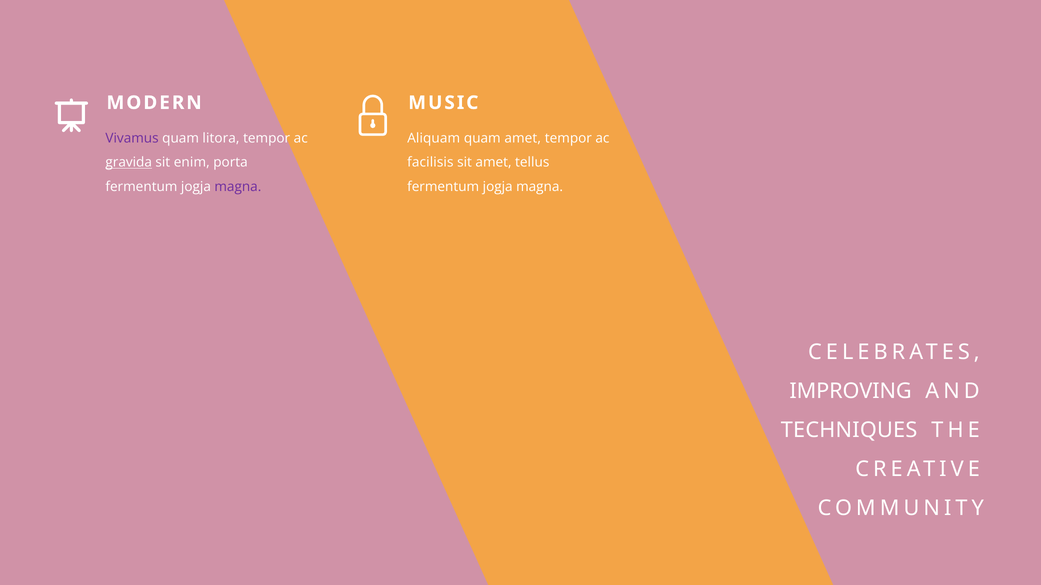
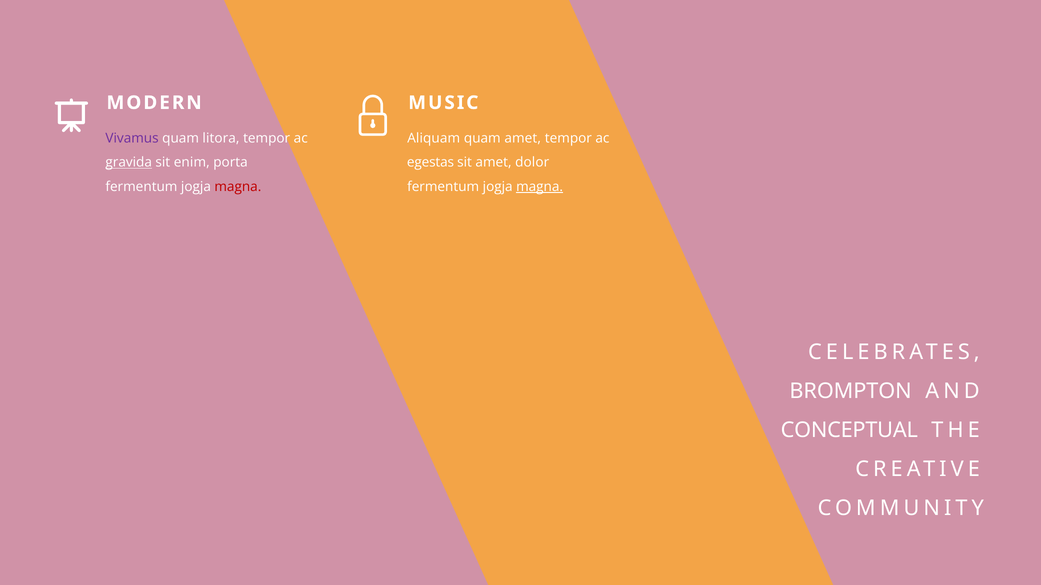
facilisis: facilisis -> egestas (430, 163)
tellus: tellus -> dolor (532, 163)
magna colour: purple -> red (238, 187)
magna underline: none -> present (540, 187)
IMPROVING: IMPROVING -> BROMPTON (851, 392)
TECHNIQUES: TECHNIQUES -> CONCEPTUAL (849, 431)
